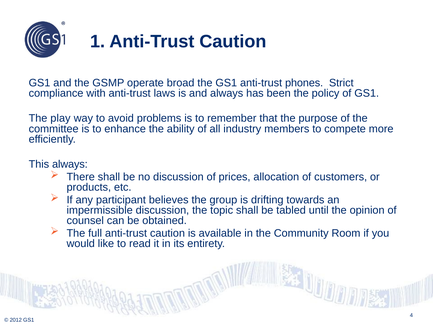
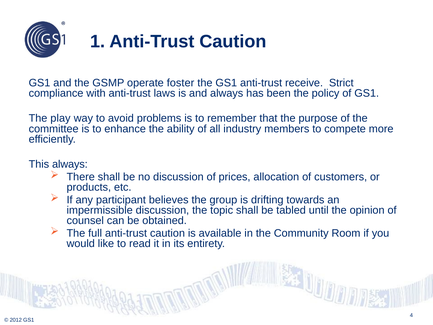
broad: broad -> foster (181, 83)
phones: phones -> receive (304, 83)
